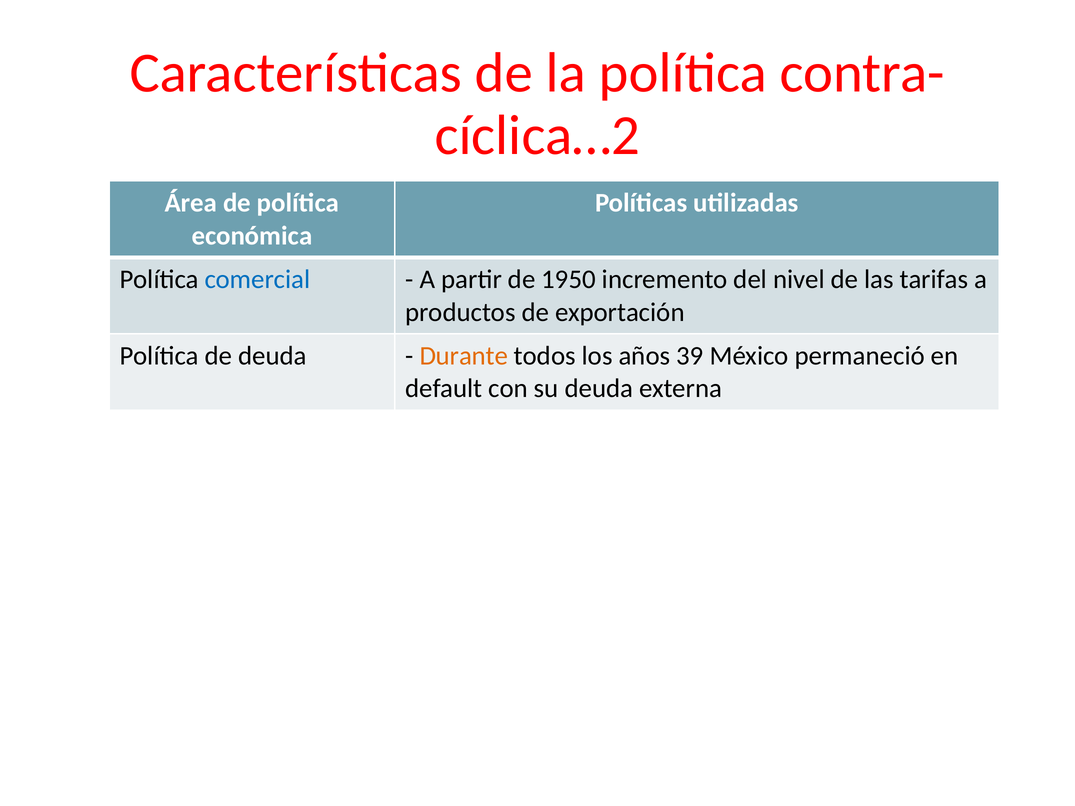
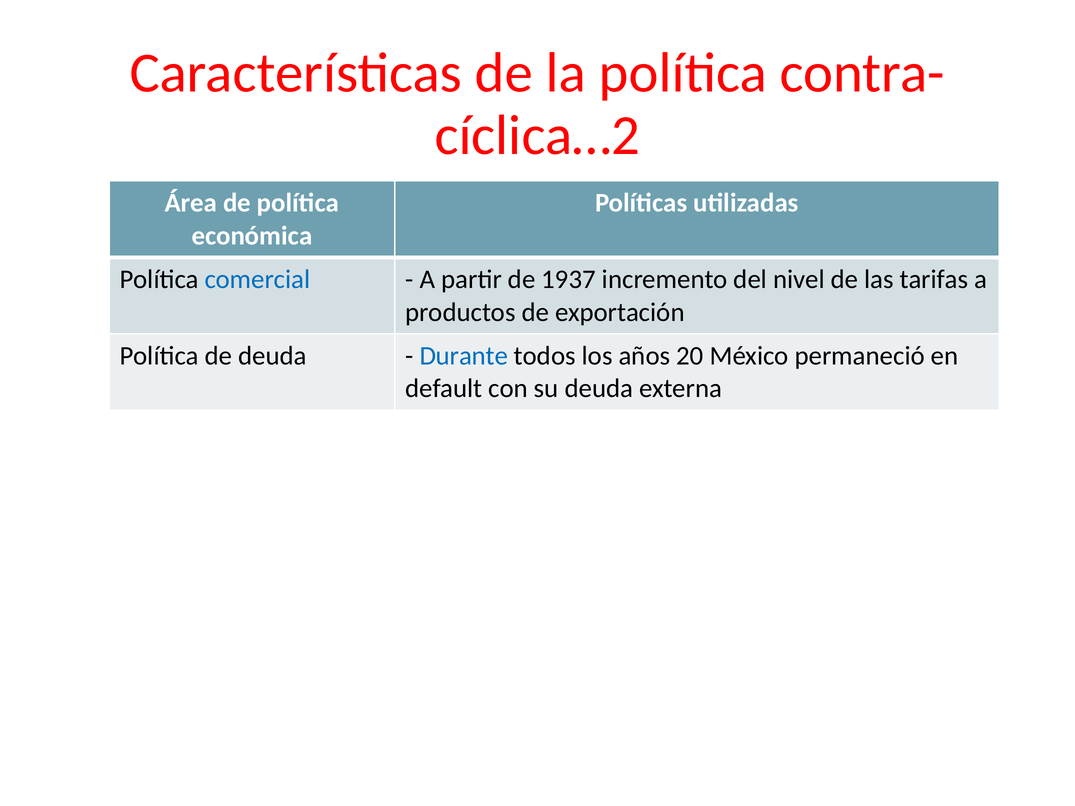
1950: 1950 -> 1937 (569, 280)
Durante colour: orange -> blue (464, 356)
39: 39 -> 20 (690, 356)
